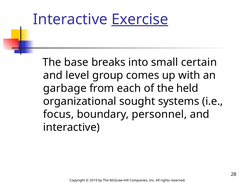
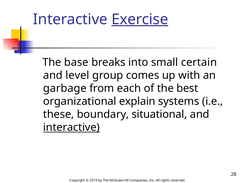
held: held -> best (187, 88)
sought: sought -> explain (137, 101)
focus: focus -> these (59, 114)
personnel: personnel -> situational (159, 114)
interactive underline: none -> present (71, 127)
